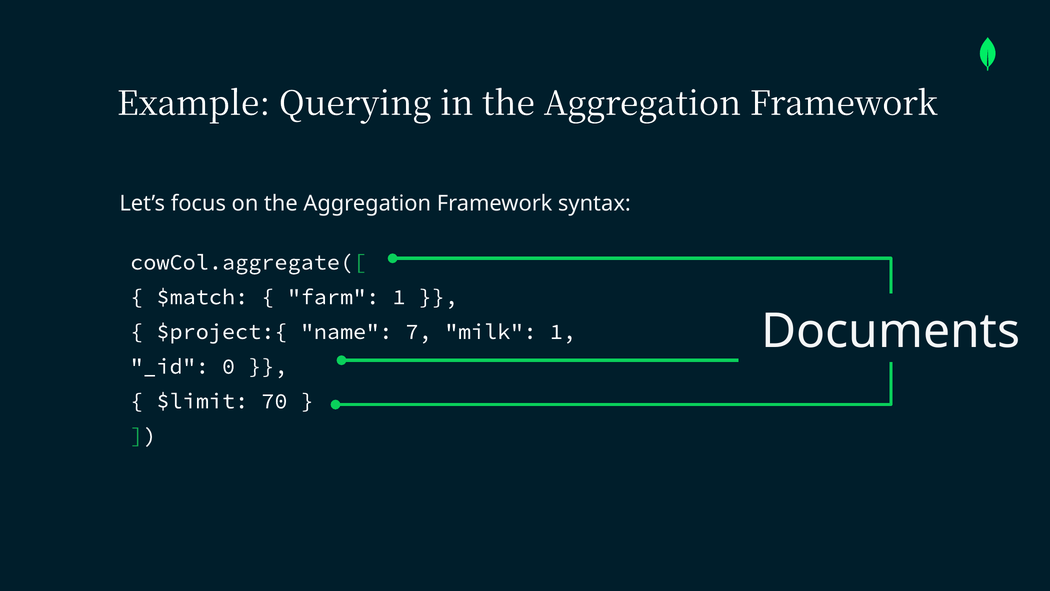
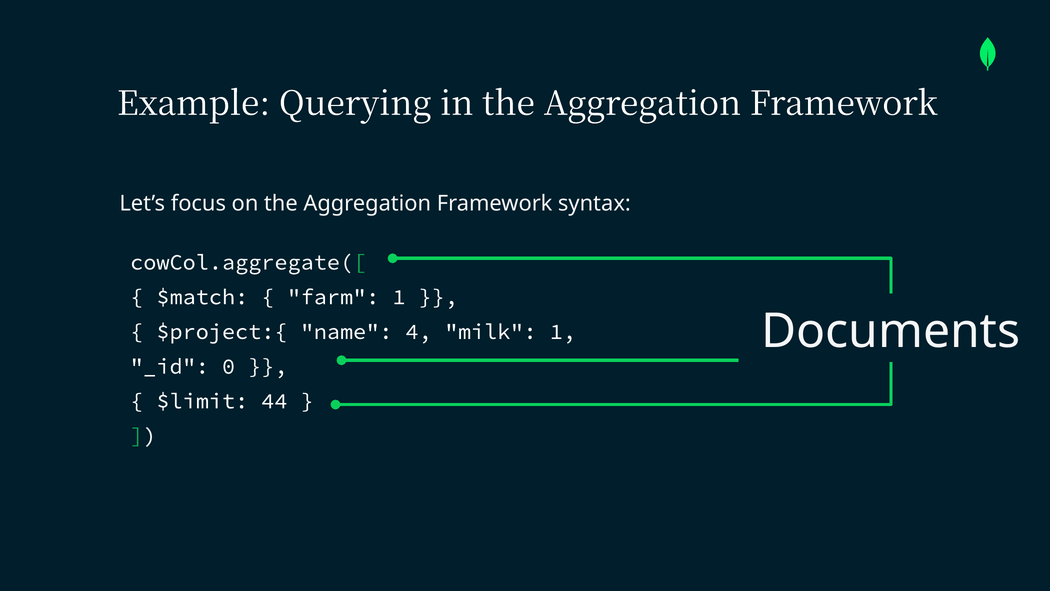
7: 7 -> 4 (419, 332)
70: 70 -> 44 (274, 401)
